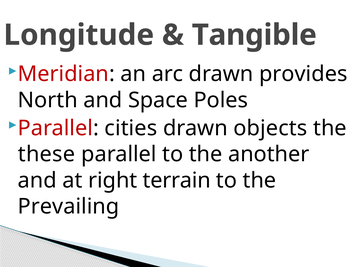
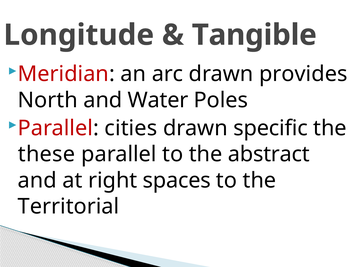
Space: Space -> Water (158, 100)
objects: objects -> specific (271, 128)
another: another -> abstract (269, 154)
terrain: terrain -> spaces (177, 180)
Prevailing: Prevailing -> Territorial (69, 206)
